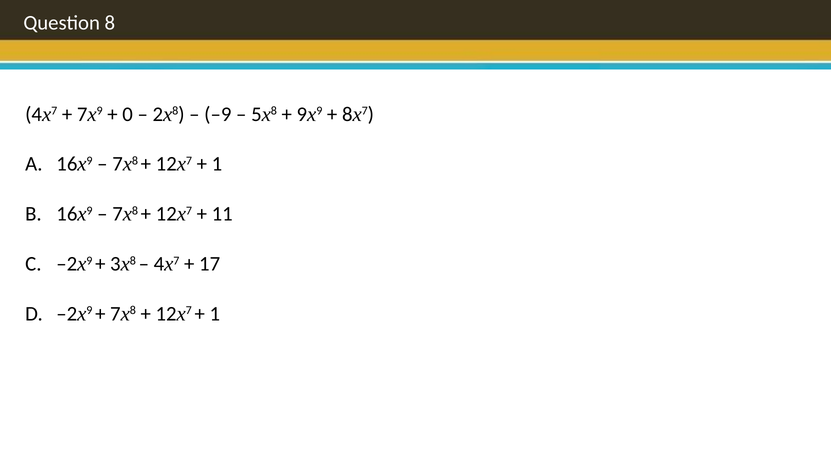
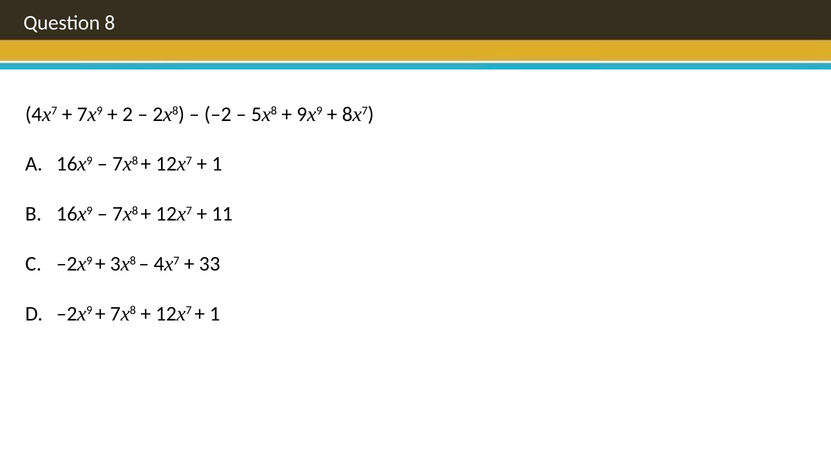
0: 0 -> 2 (128, 114)
–9: –9 -> –2 (218, 114)
17: 17 -> 33 (210, 264)
